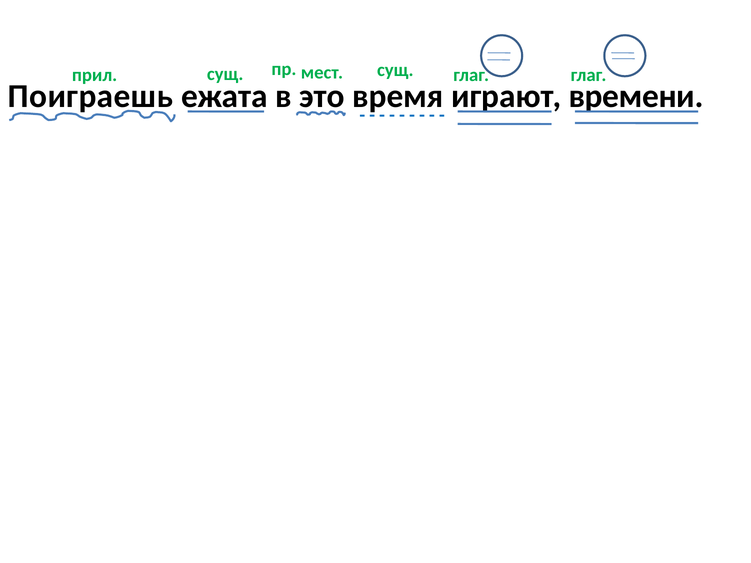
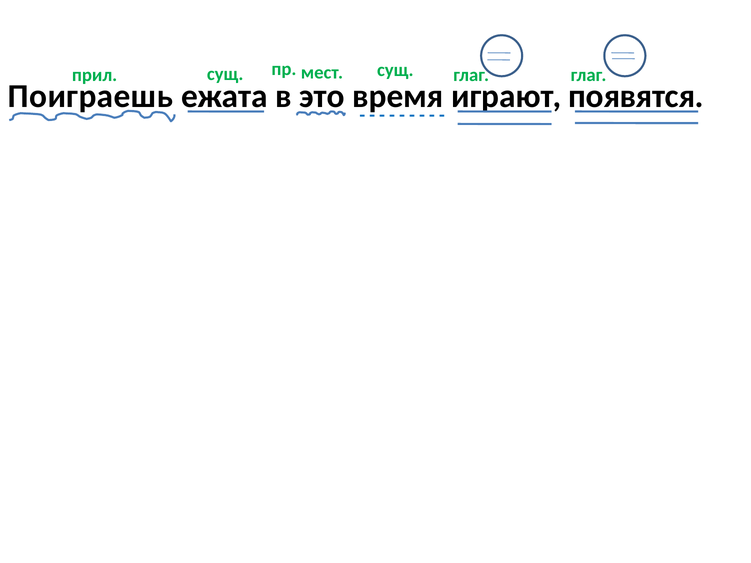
времени: времени -> появятся (636, 96)
